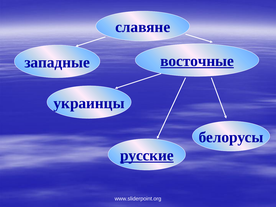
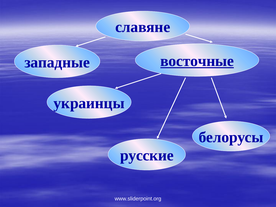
русские underline: present -> none (147, 155)
